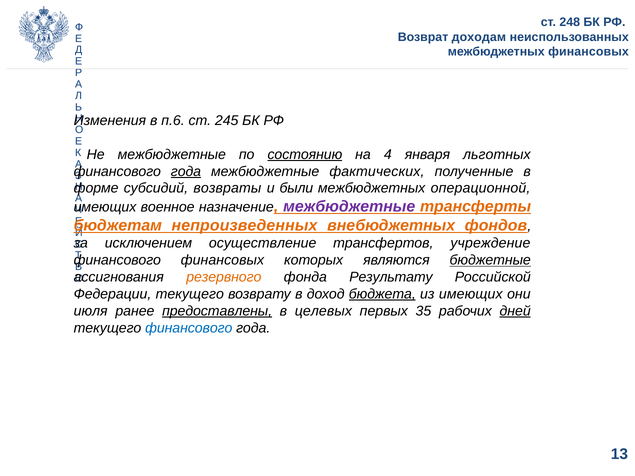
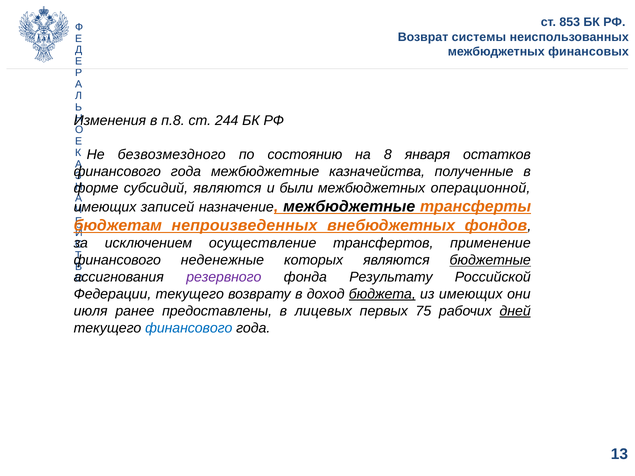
248: 248 -> 853 (570, 22)
доходам: доходам -> системы (479, 37)
п.6: п.6 -> п.8 (173, 121)
245: 245 -> 244 (227, 121)
Не межбюджетные: межбюджетные -> безвозмездного (172, 155)
состоянию underline: present -> none (305, 155)
4: 4 -> 8 (388, 155)
льготных: льготных -> остатков (497, 155)
года underline: present -> none (186, 171)
фактических: фактических -> казначейства (377, 171)
субсидий возвраты: возвраты -> являются (227, 188)
военное: военное -> записей (168, 207)
межбюджетные colour: purple -> black (349, 206)
учреждение: учреждение -> применение (490, 243)
финансовых: финансовых -> неденежные (222, 260)
резервного colour: orange -> purple (224, 277)
предоставлены underline: present -> none (217, 311)
целевых: целевых -> лицевых (323, 311)
35: 35 -> 75 (423, 311)
